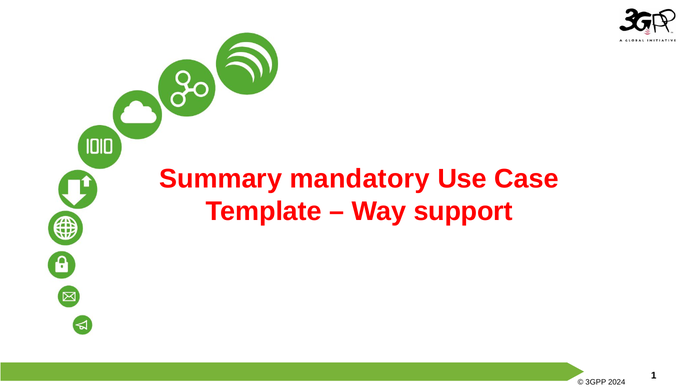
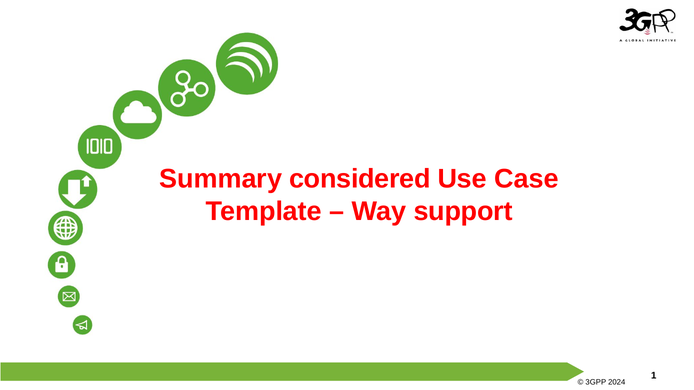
mandatory: mandatory -> considered (360, 179)
